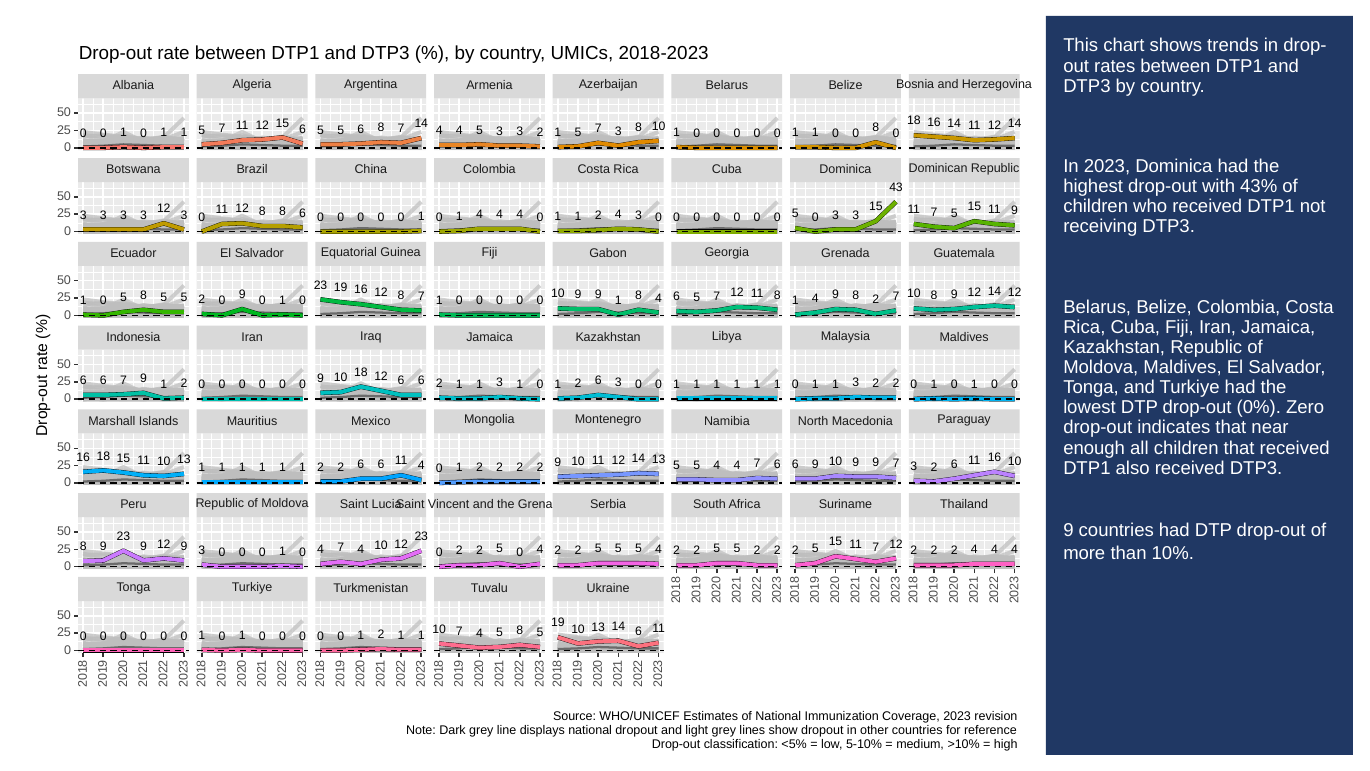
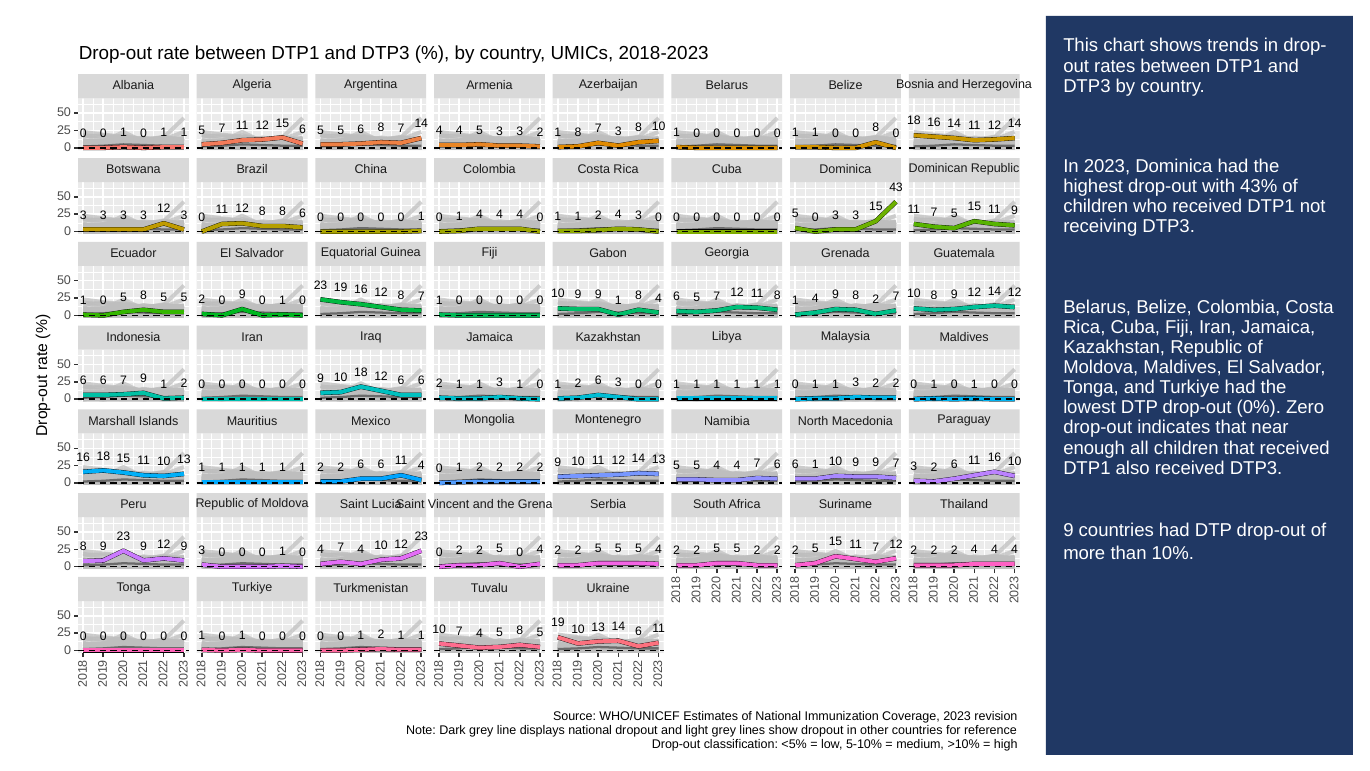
5: 5 -> 8 (578, 132)
6 9: 9 -> 1 (815, 464)
